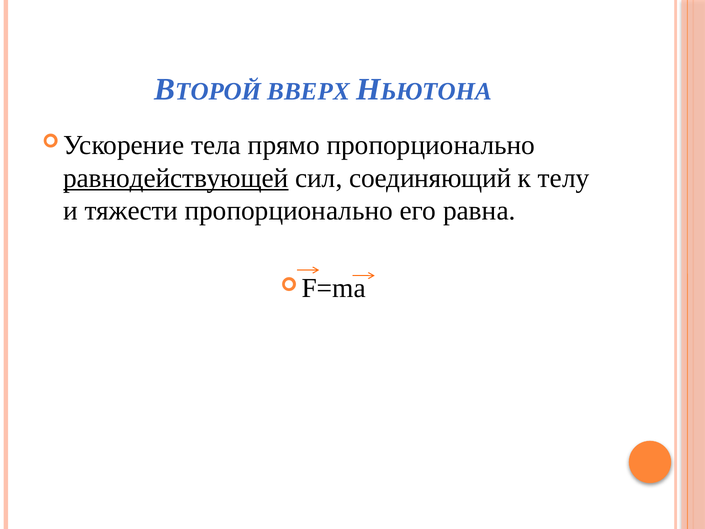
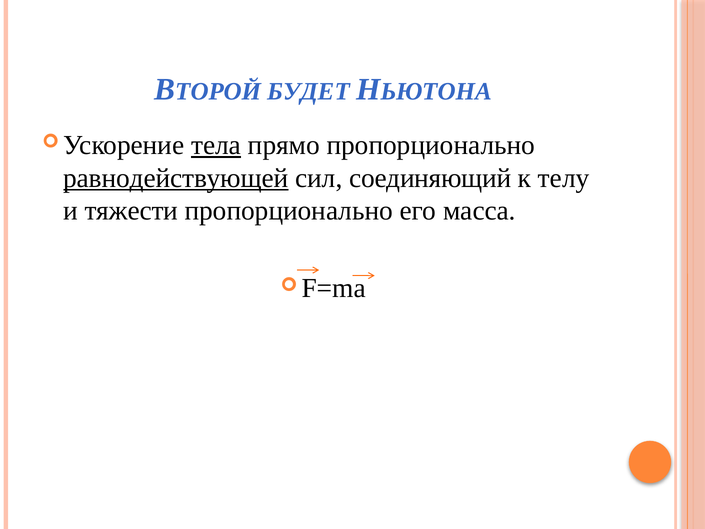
ВВЕРХ: ВВЕРХ -> БУДЕТ (309, 91)
тела underline: none -> present (216, 145)
равна: равна -> масса (479, 211)
